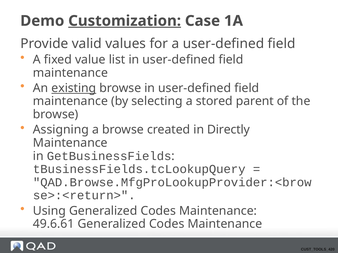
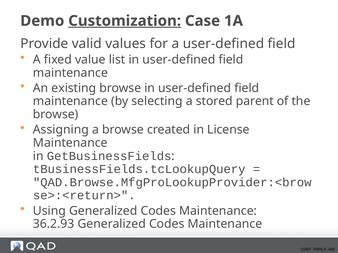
existing underline: present -> none (74, 88)
Directly: Directly -> License (228, 130)
49.6.61: 49.6.61 -> 36.2.93 (54, 224)
